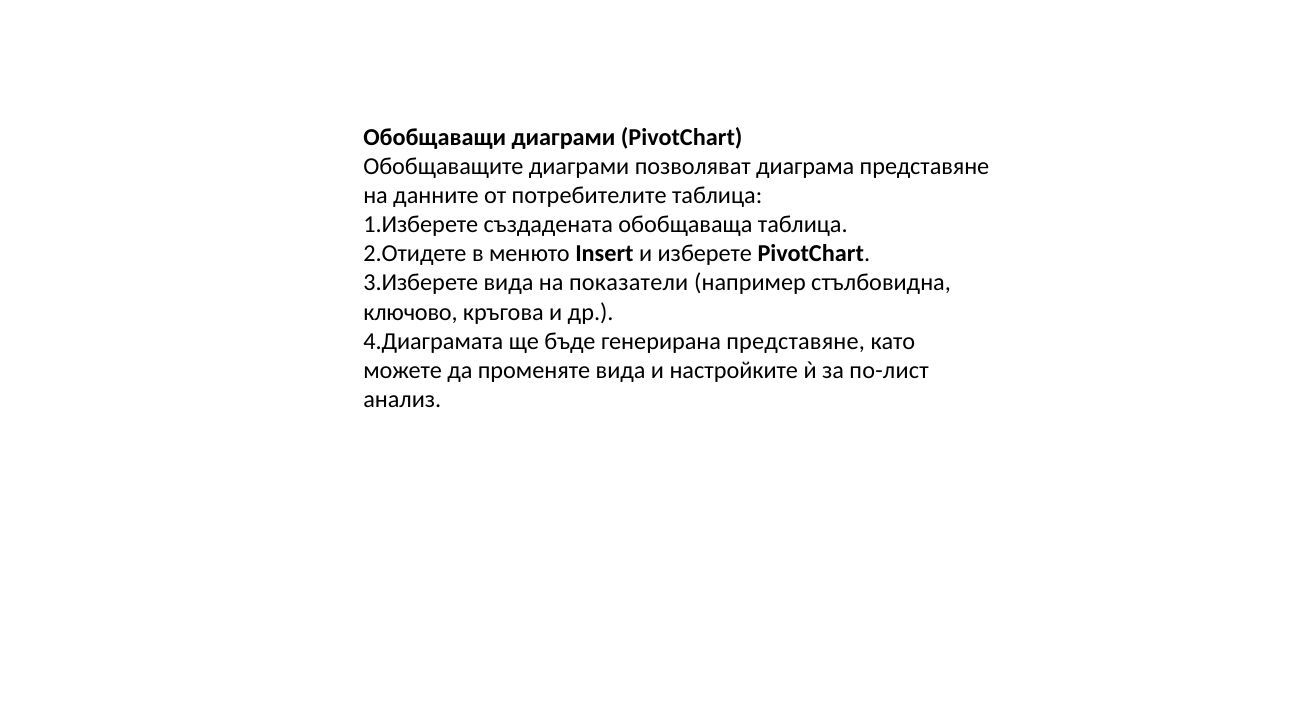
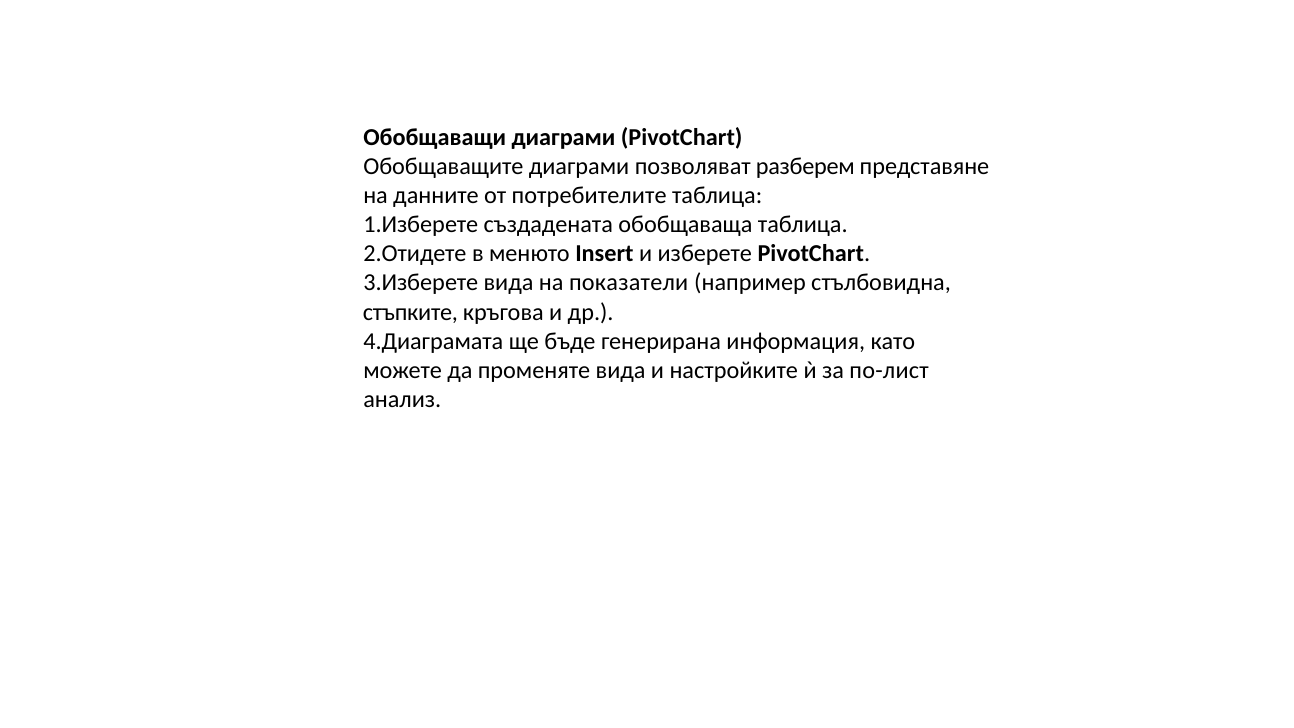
диаграма: диаграма -> разберем (805, 166)
ключово: ключово -> стъпките (410, 312)
генерирана представяне: представяне -> информация (796, 341)
